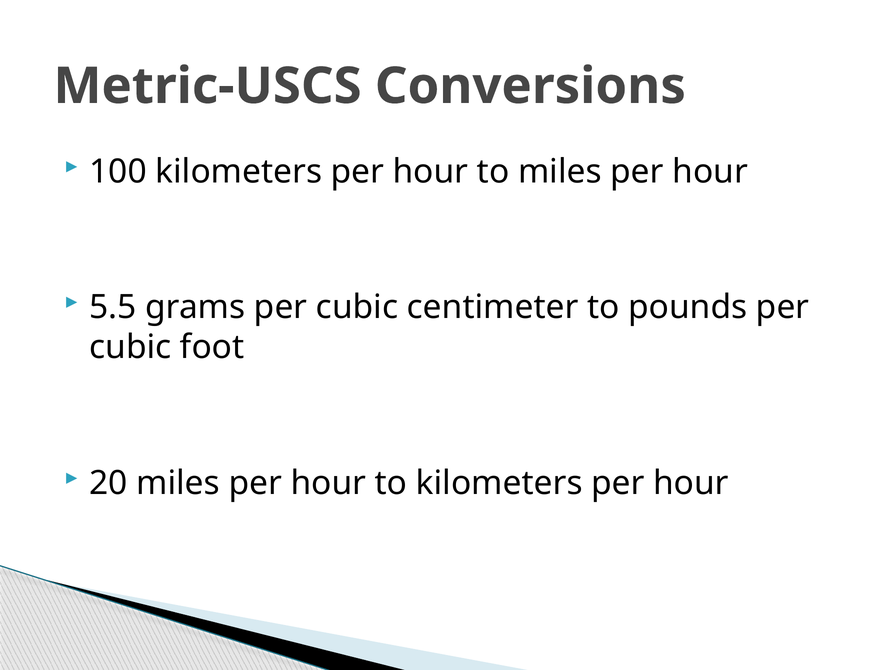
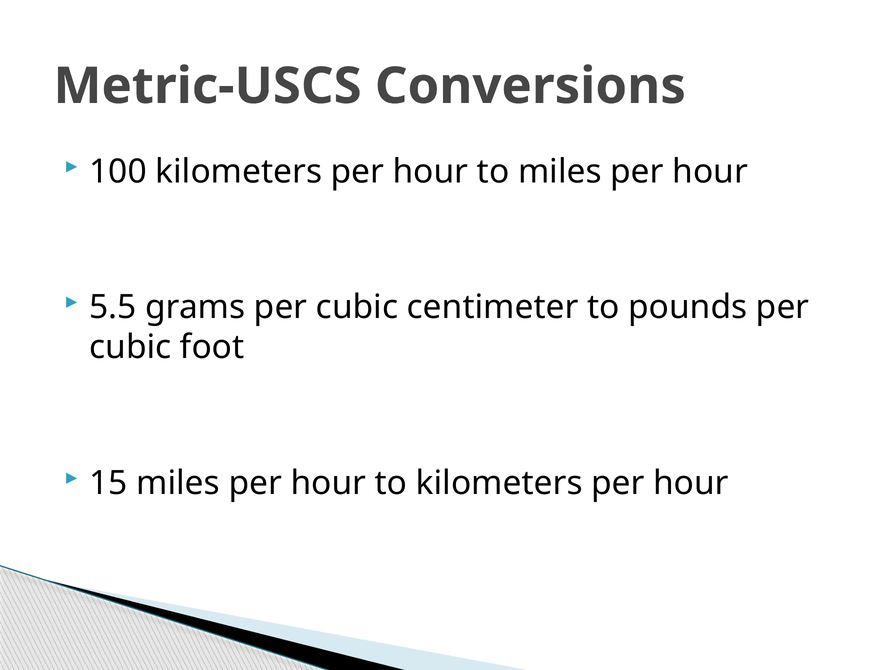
20: 20 -> 15 (108, 483)
